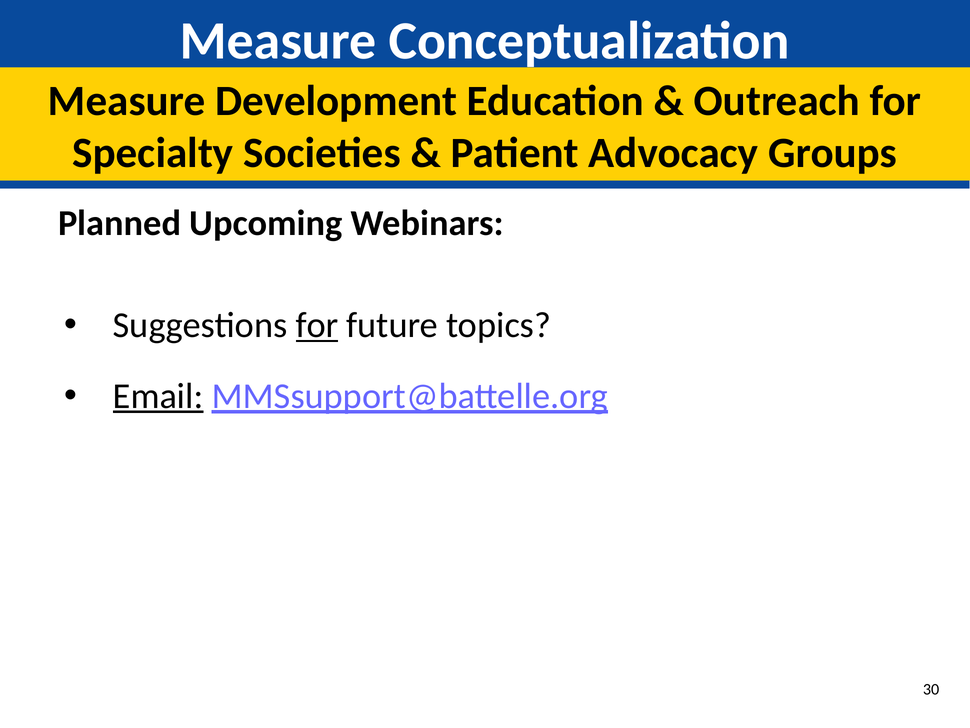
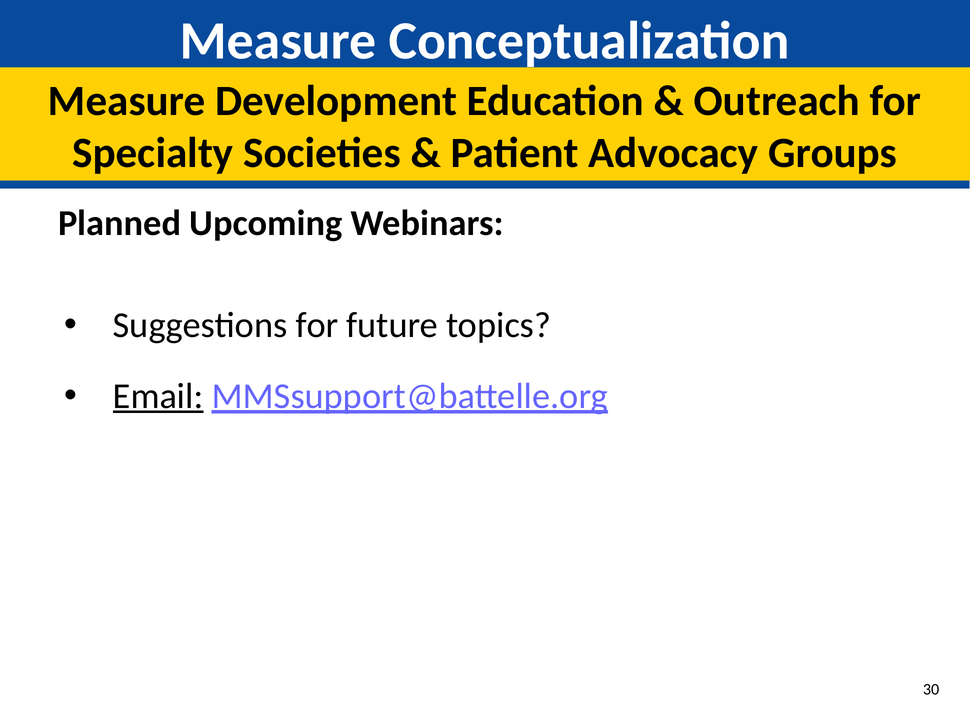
for underline: present -> none (317, 325)
